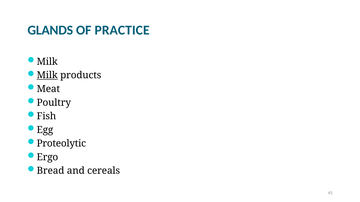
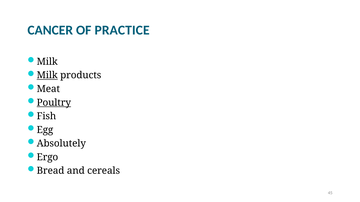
GLANDS: GLANDS -> CANCER (50, 30)
Poultry underline: none -> present (54, 103)
Proteolytic: Proteolytic -> Absolutely (61, 144)
